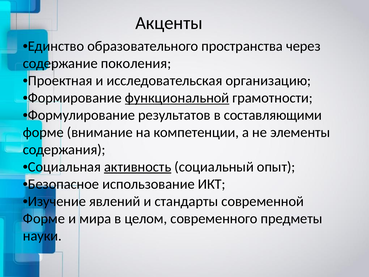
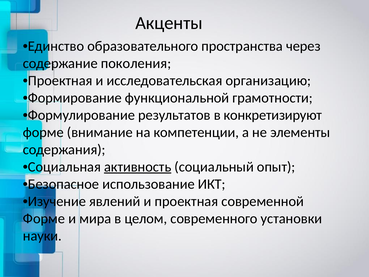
функциональной underline: present -> none (177, 98)
составляющими: составляющими -> конкретизируют (273, 115)
и стандарты: стандарты -> проектная (186, 201)
предметы: предметы -> установки (291, 218)
